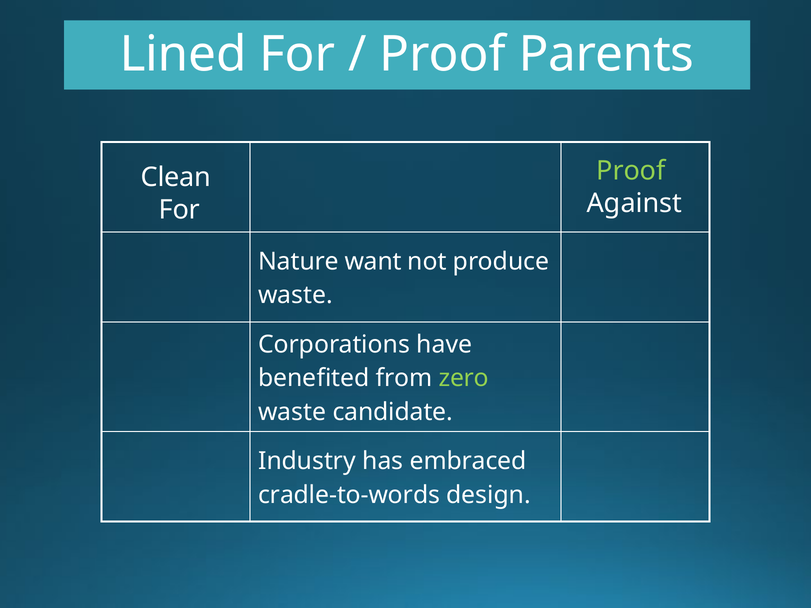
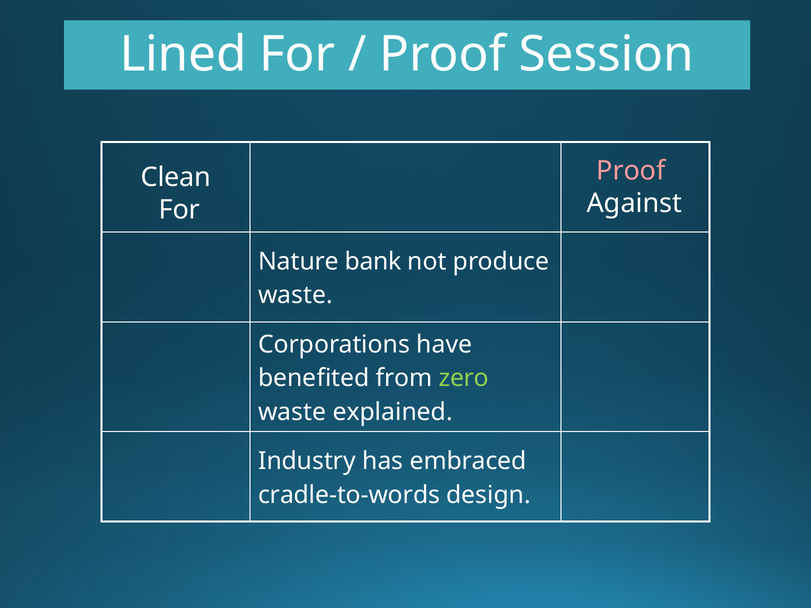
Parents: Parents -> Session (606, 55)
Proof colour: light green -> pink (631, 171)
want: want -> bank (373, 262)
candidate: candidate -> explained (393, 412)
